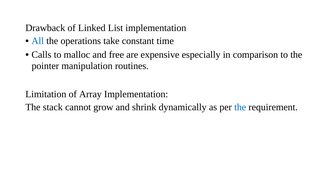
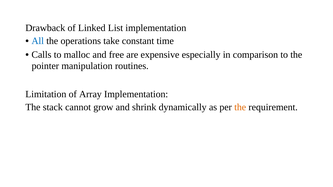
the colour: blue -> orange (240, 107)
